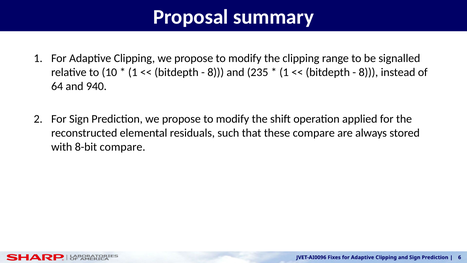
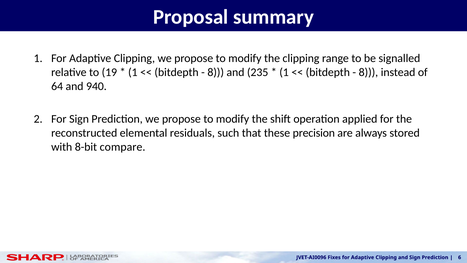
10: 10 -> 19 (109, 72)
these compare: compare -> precision (314, 133)
